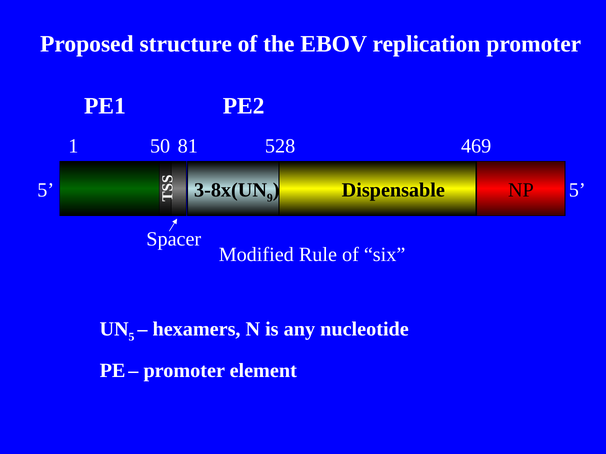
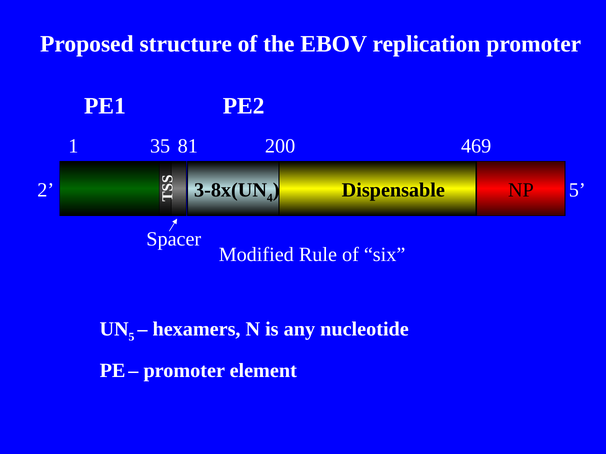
50: 50 -> 35 (160, 146)
528: 528 -> 200 (280, 146)
5: 5 -> 2 (46, 190)
9: 9 -> 4 (270, 198)
